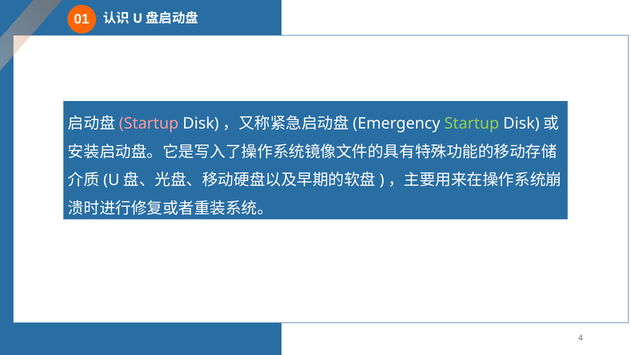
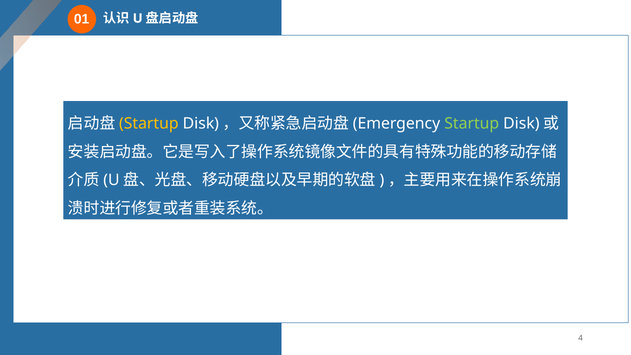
Startup colour: pink -> yellow (149, 123)
